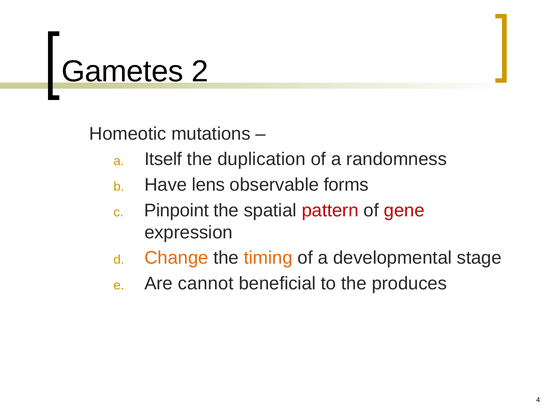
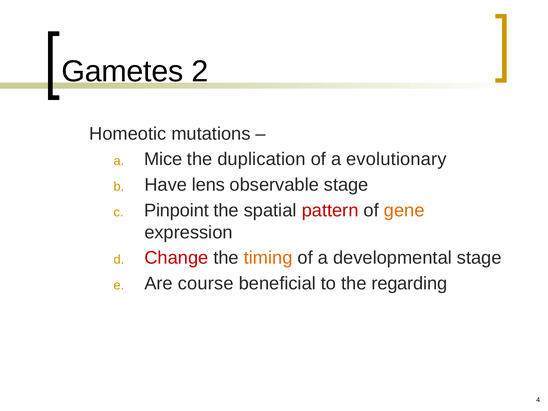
Itself: Itself -> Mice (163, 159)
randomness: randomness -> evolutionary (397, 159)
observable forms: forms -> stage (346, 185)
gene colour: red -> orange (404, 210)
Change colour: orange -> red (176, 258)
cannot: cannot -> course (206, 283)
produces: produces -> regarding (409, 283)
